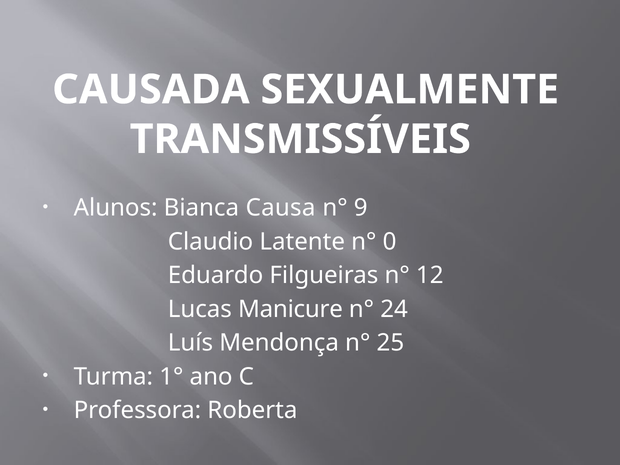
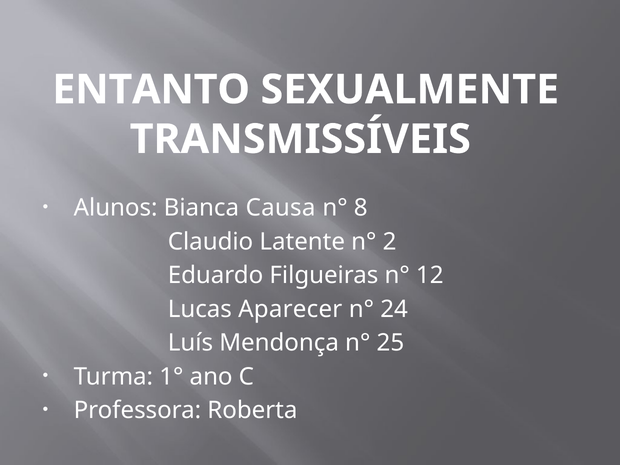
CAUSADA: CAUSADA -> ENTANTO (151, 90)
9: 9 -> 8 (361, 208)
0: 0 -> 2 (390, 242)
Manicure: Manicure -> Aparecer (290, 309)
